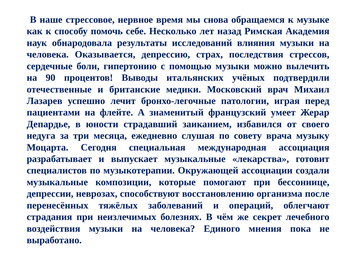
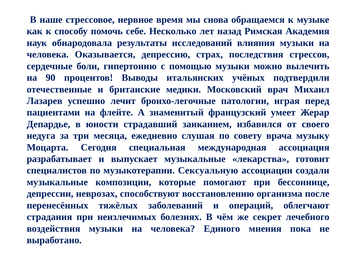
Окружающей: Окружающей -> Сексуальную (208, 171)
